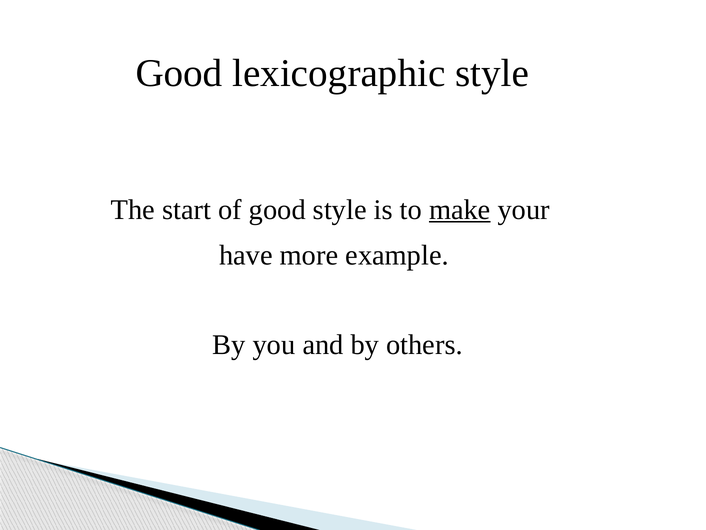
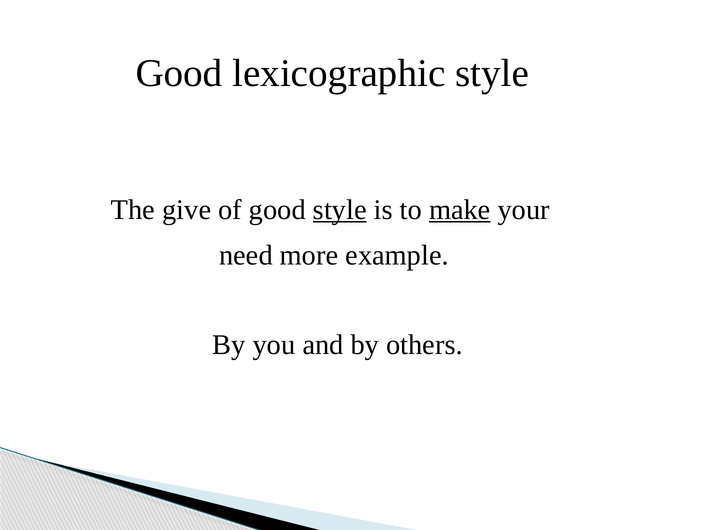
start: start -> give (187, 209)
style underline: none -> present (340, 209)
have: have -> need (246, 255)
